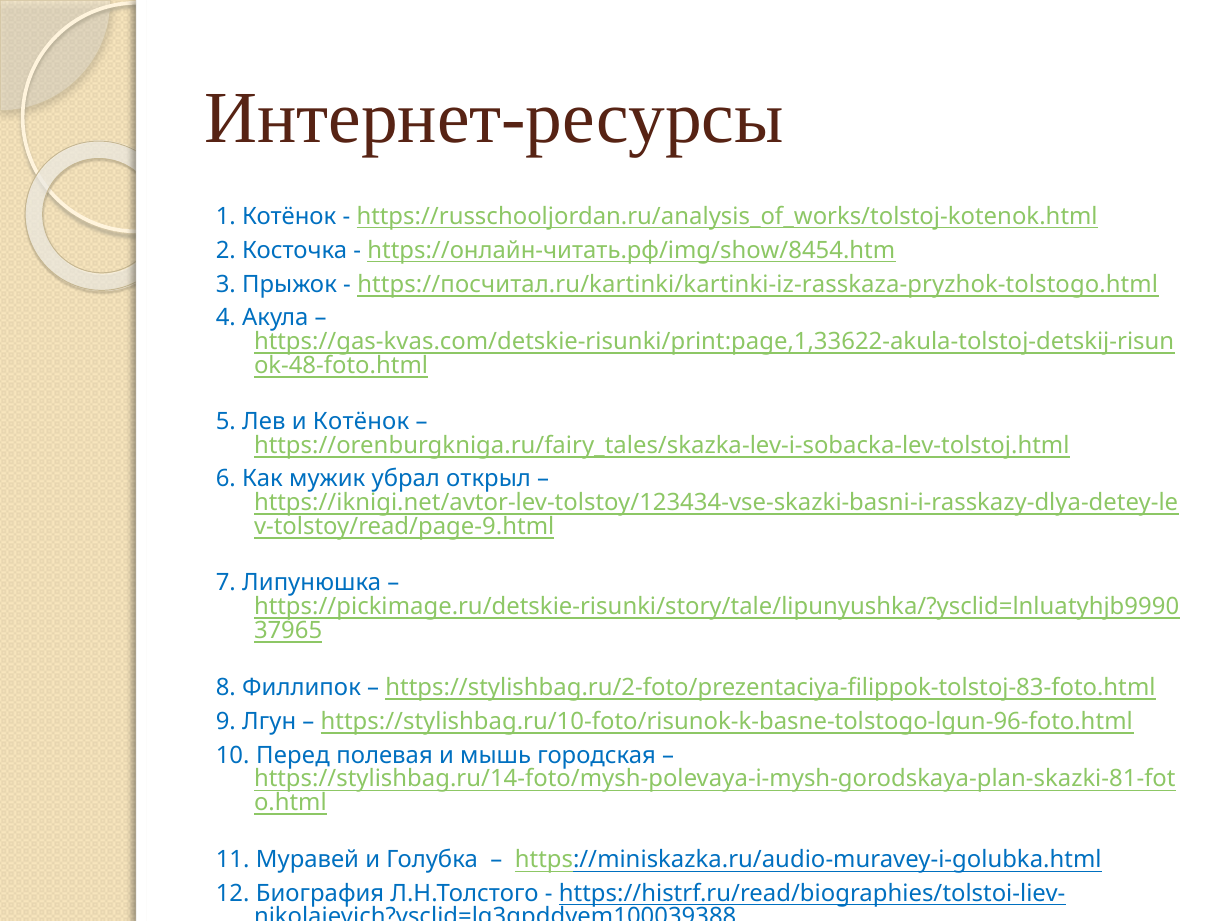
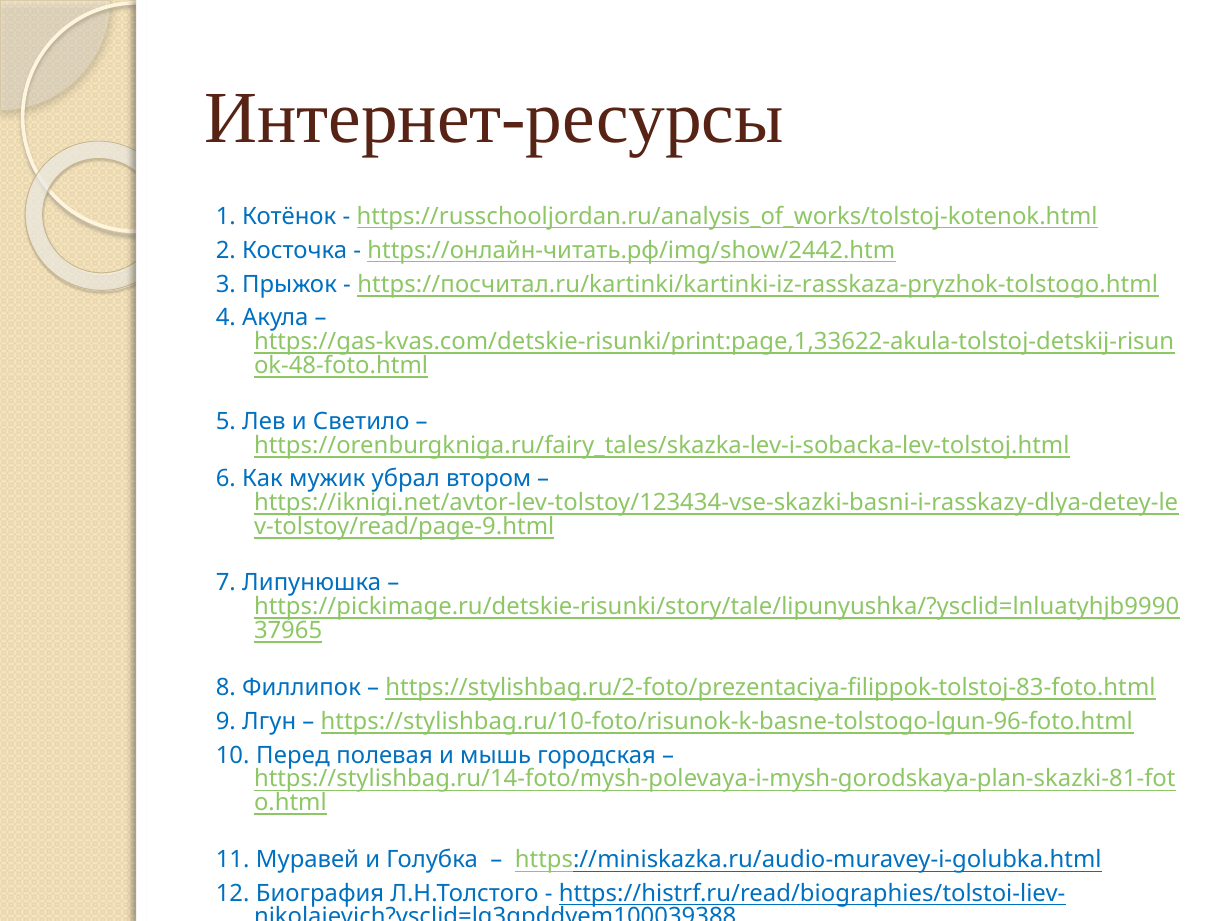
https://онлайн-читать.рф/img/show/8454.htm: https://онлайн-читать.рф/img/show/8454.htm -> https://онлайн-читать.рф/img/show/2442.htm (631, 251)
и Котёнок: Котёнок -> Светило (361, 422)
открыл: открыл -> втором (489, 479)
